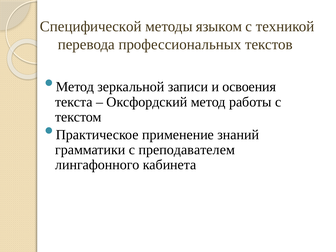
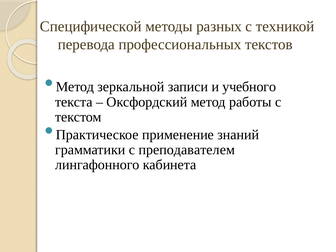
языком: языком -> разных (219, 27)
освоения: освоения -> учебного (249, 87)
